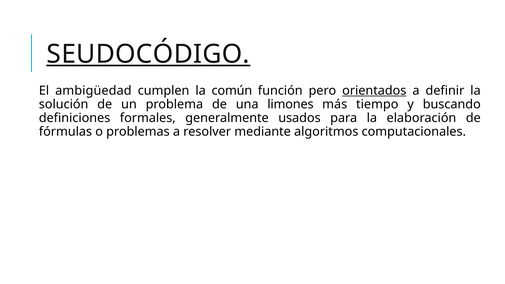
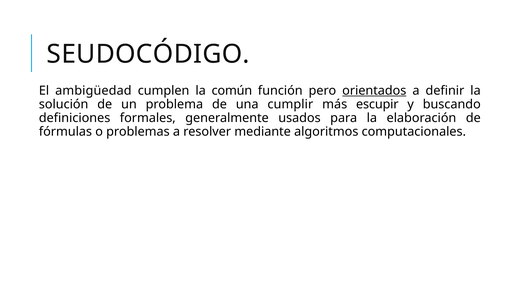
SEUDOCÓDIGO underline: present -> none (148, 54)
limones: limones -> cumplir (290, 104)
tiempo: tiempo -> escupir (377, 104)
